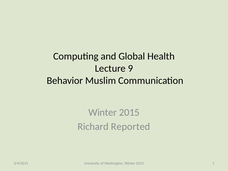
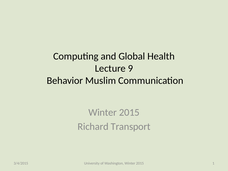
Reported: Reported -> Transport (131, 127)
